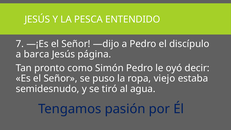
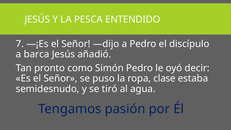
página: página -> añadió (94, 54)
viejo: viejo -> clase (165, 78)
